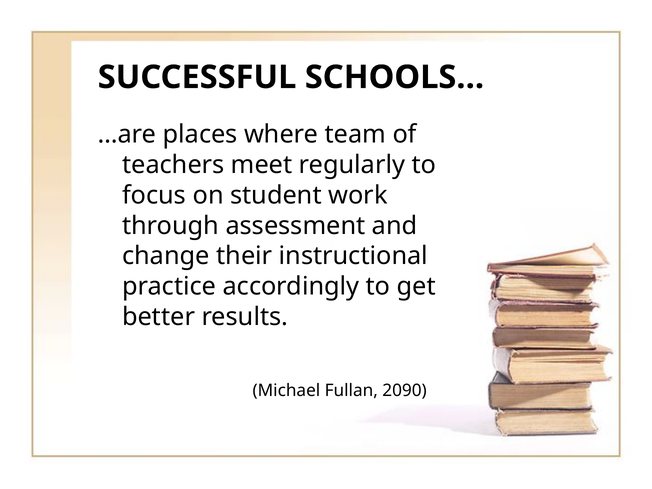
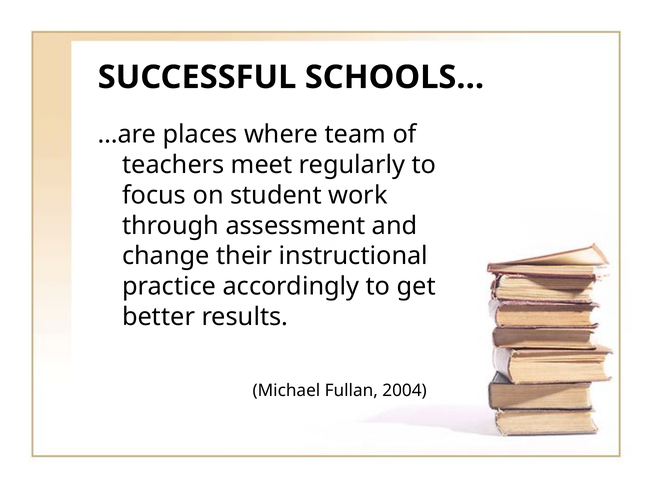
2090: 2090 -> 2004 (405, 391)
